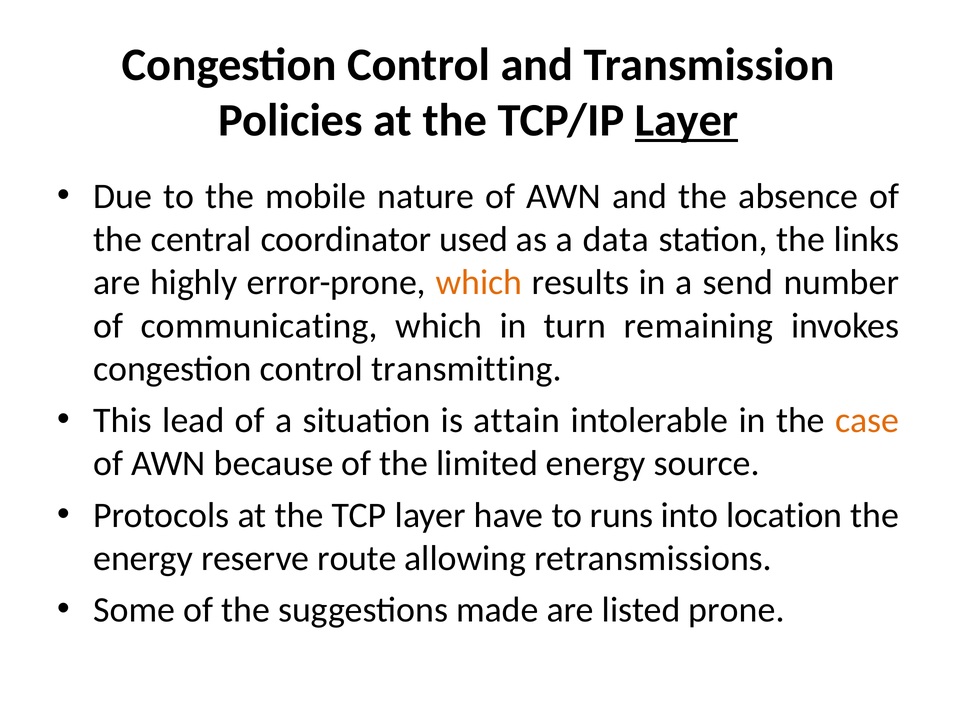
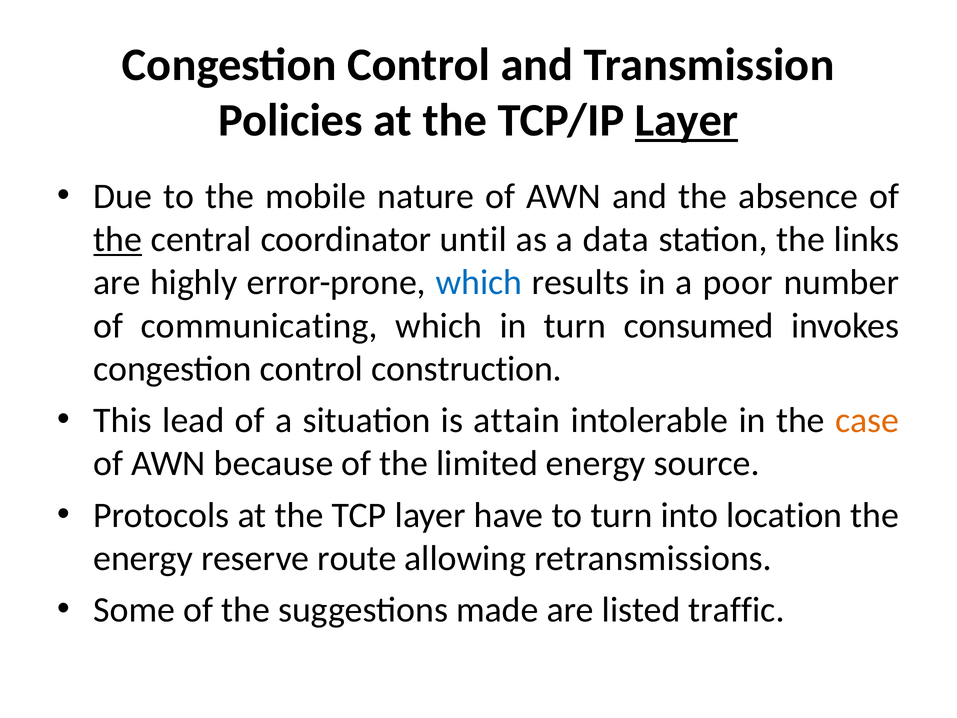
the underline: none -> present (118, 239)
used: used -> until (473, 239)
which colour: orange -> blue (479, 283)
send: send -> poor (738, 283)
remaining: remaining -> consumed (699, 326)
transmitting: transmitting -> construction (467, 369)
to runs: runs -> turn (621, 515)
prone: prone -> traffic (737, 610)
